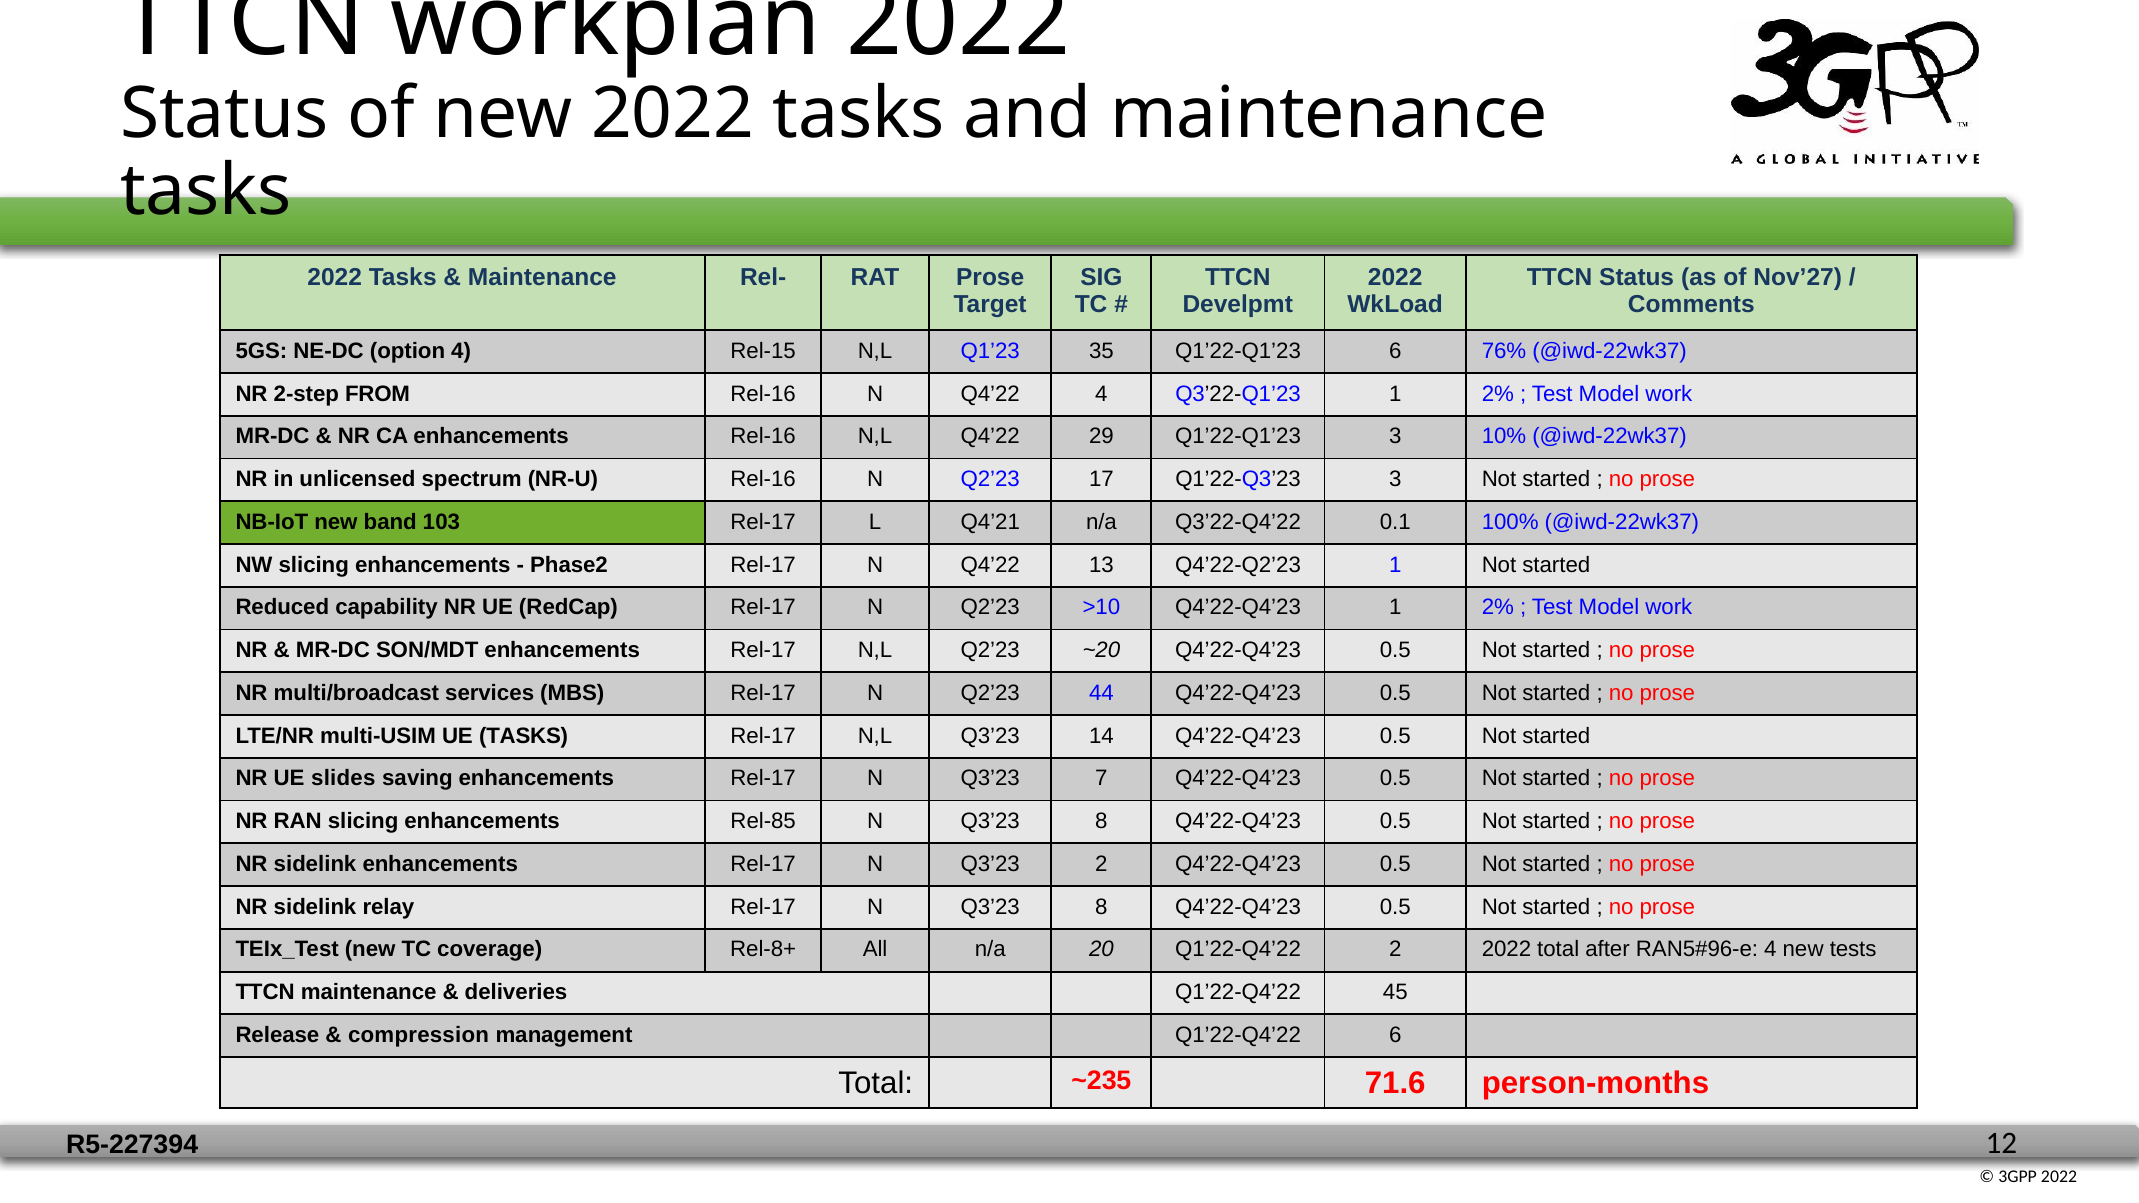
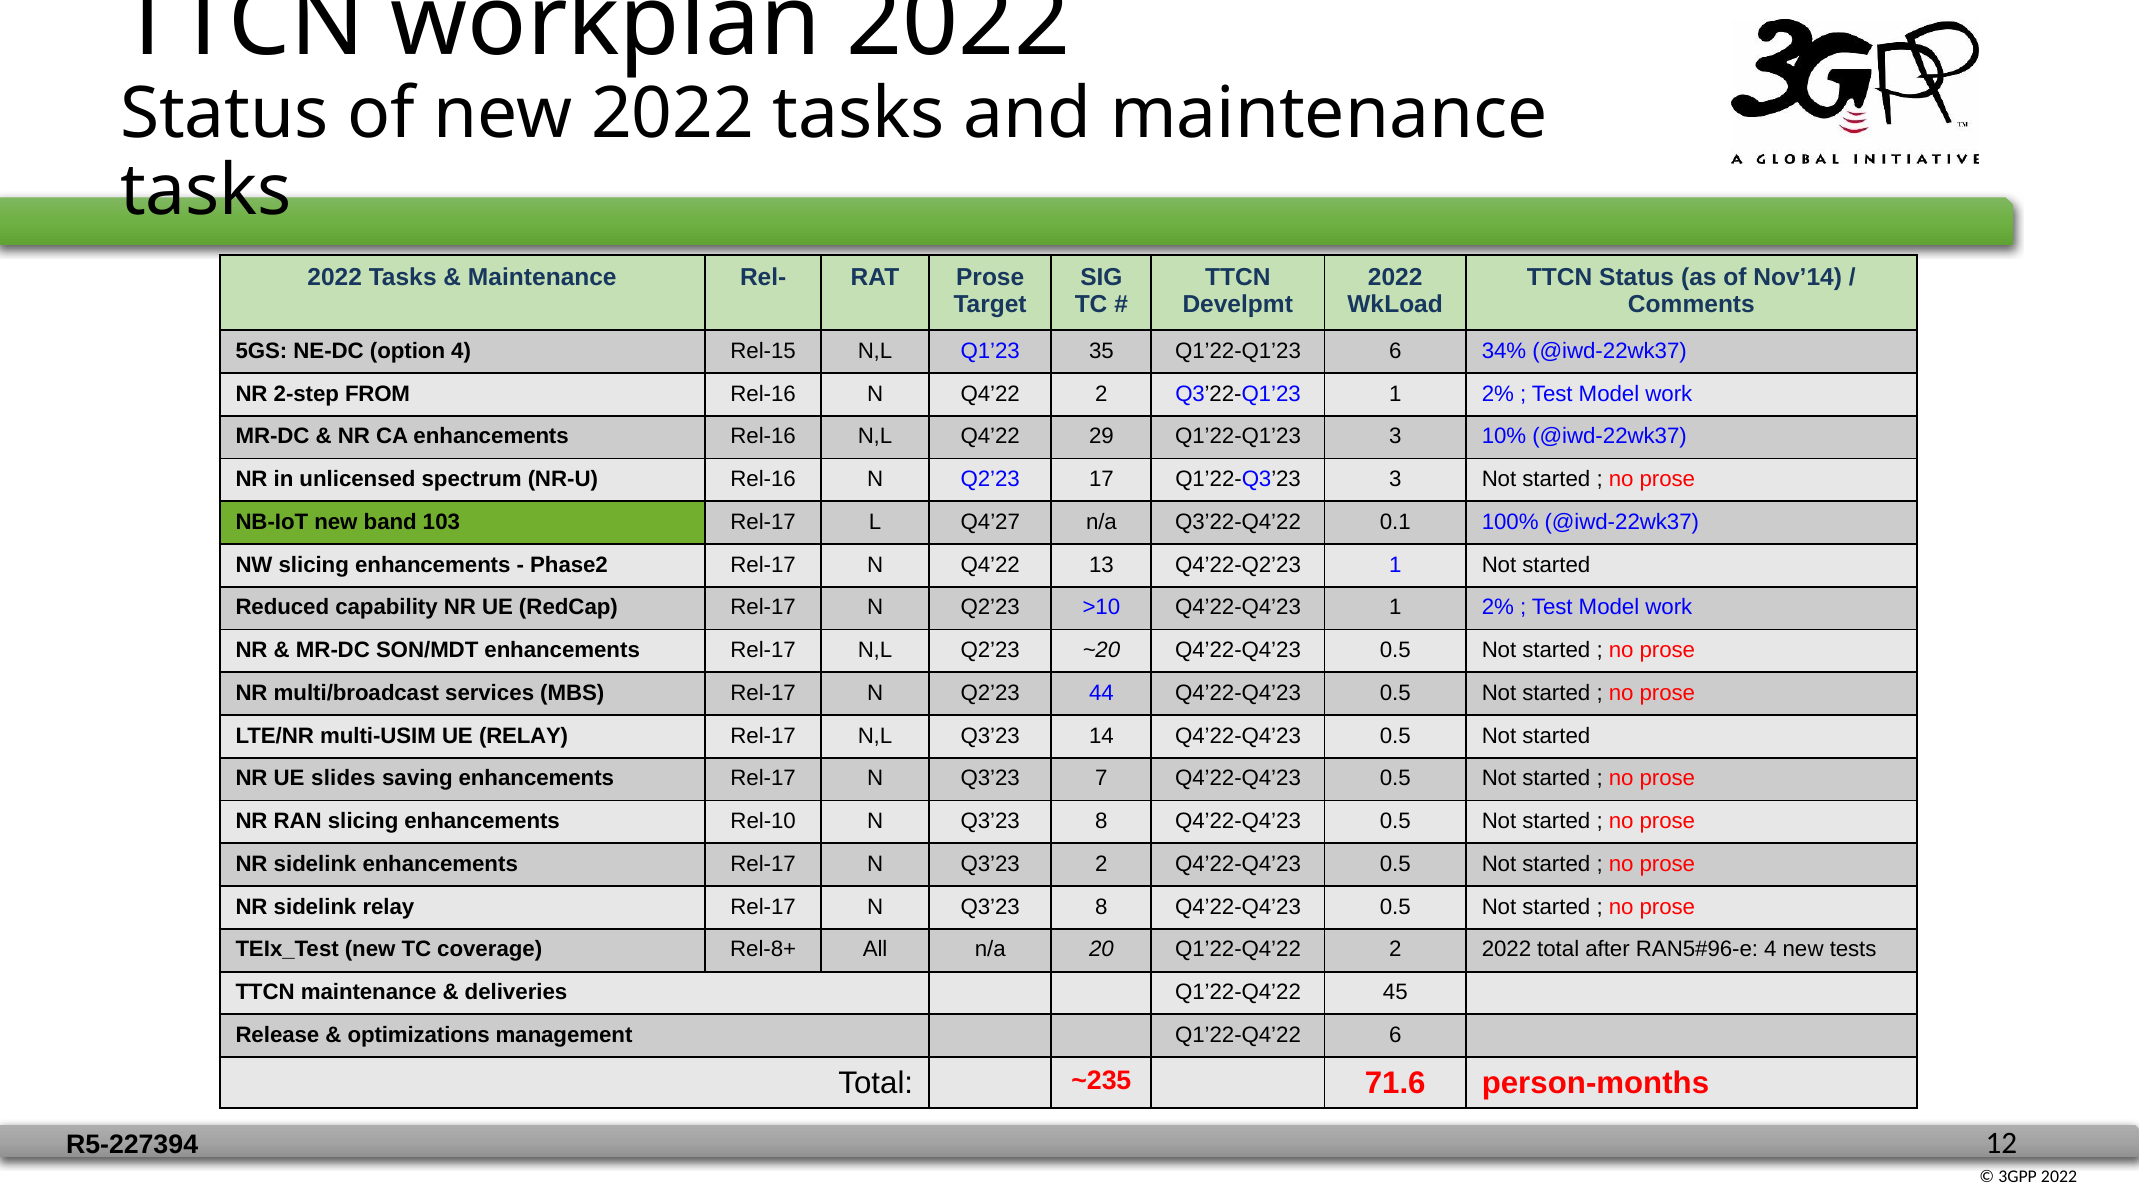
Nov’27: Nov’27 -> Nov’14 (1798, 278)
76%: 76% -> 34% (1504, 351)
Q4’22 4: 4 -> 2 (1101, 394)
Q4’21: Q4’21 -> Q4’27 (990, 522)
UE TASKS: TASKS -> RELAY (524, 736)
Rel-85: Rel-85 -> Rel-10 (763, 821)
compression: compression -> optimizations (419, 1035)
